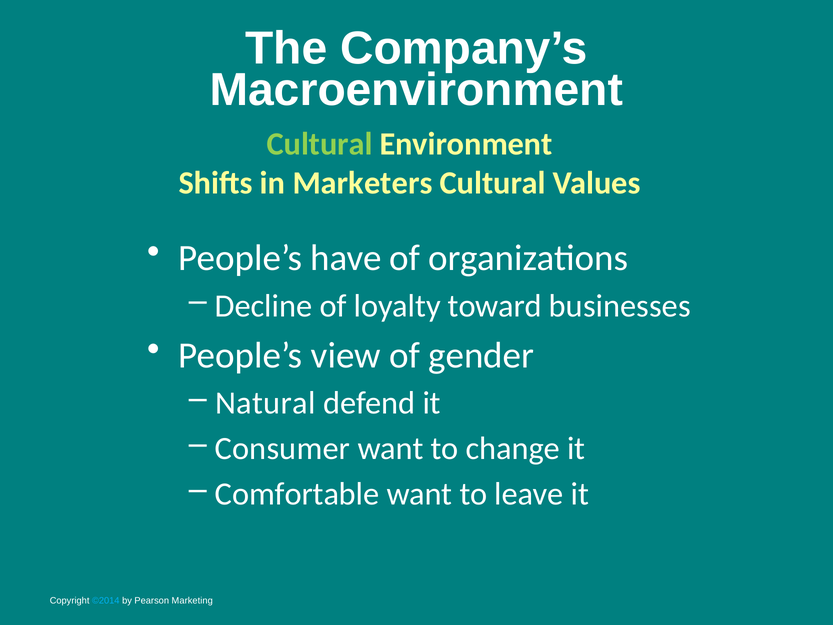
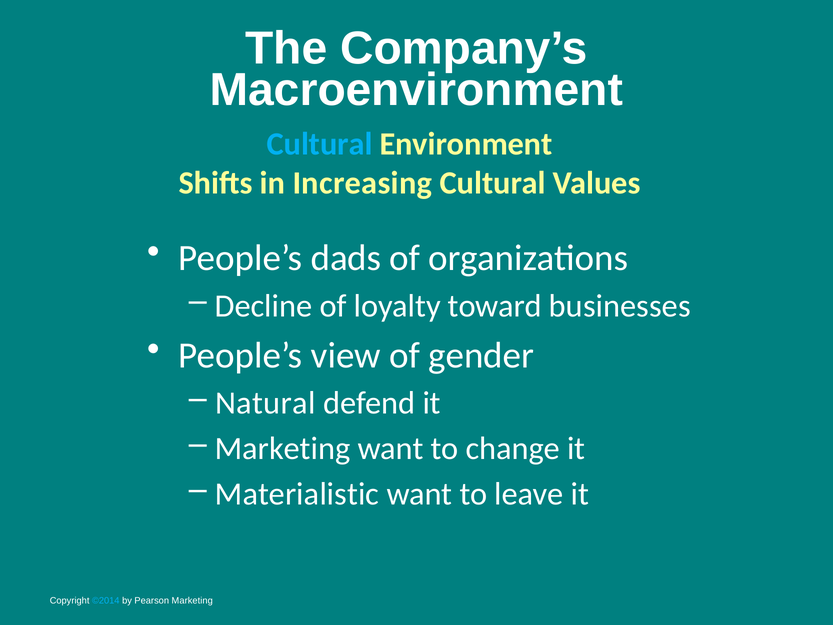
Cultural colour: light green -> light blue (320, 144)
Marketers: Marketers -> Increasing (362, 183)
have: have -> dads (346, 258)
Consumer: Consumer -> Marketing (283, 449)
Comfortable: Comfortable -> Materialistic (297, 494)
